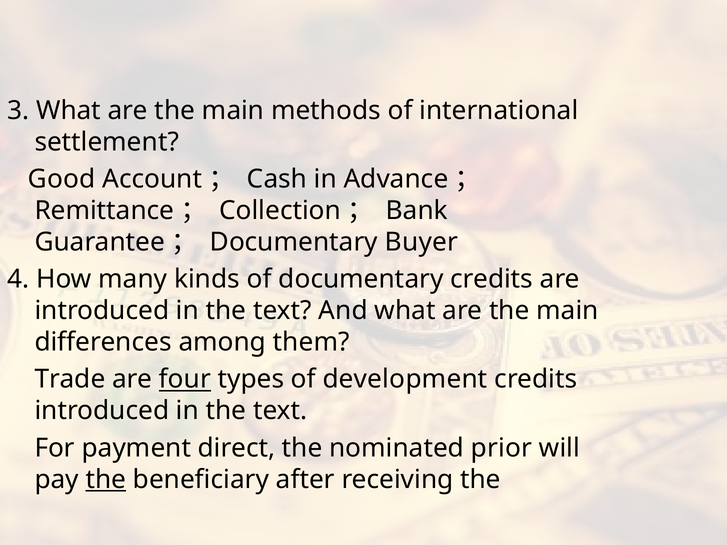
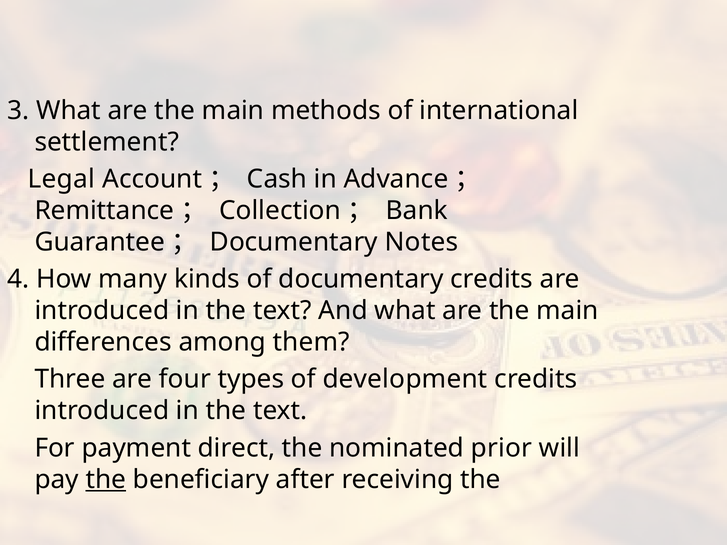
Good: Good -> Legal (61, 179)
Buyer: Buyer -> Notes (422, 242)
Trade: Trade -> Three (70, 380)
four underline: present -> none (185, 380)
